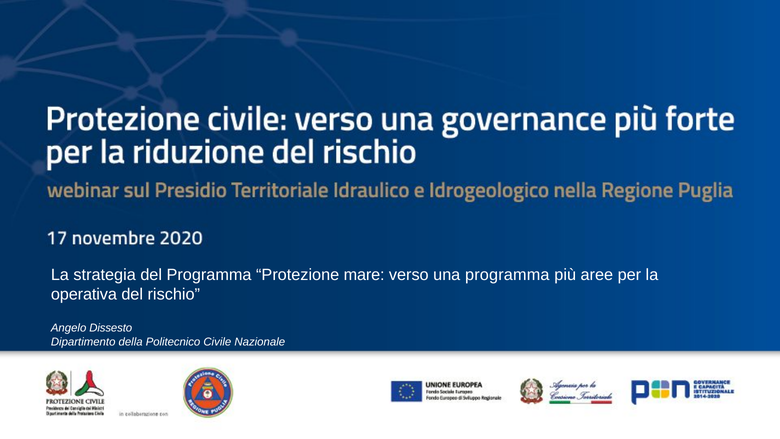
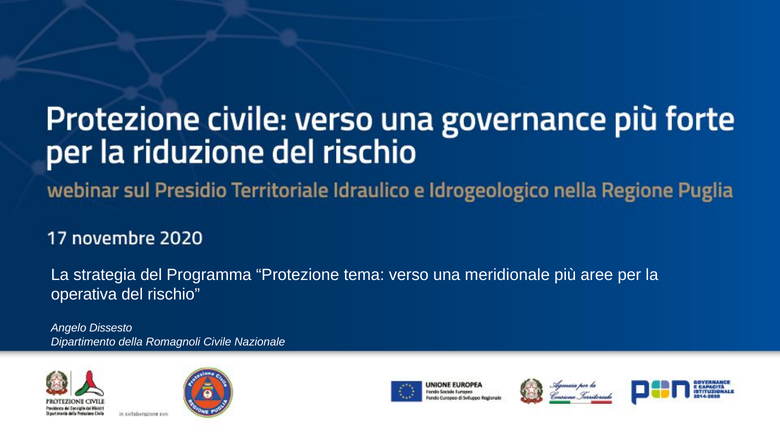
mare: mare -> tema (364, 275)
una programma: programma -> meridionale (507, 275)
Politecnico: Politecnico -> Romagnoli (173, 342)
